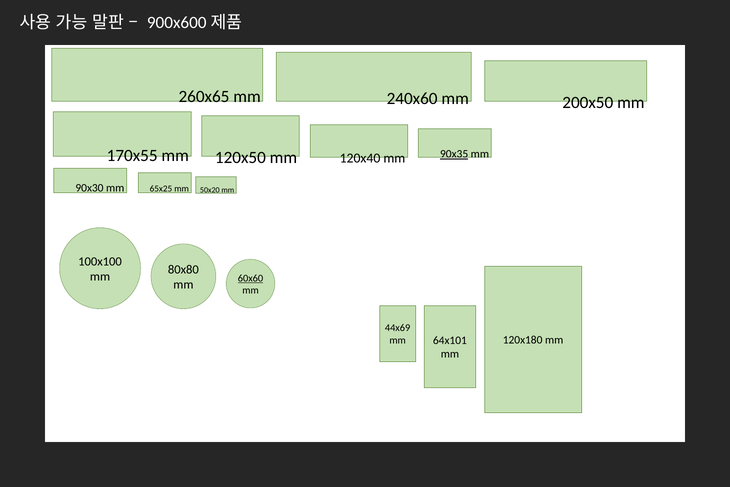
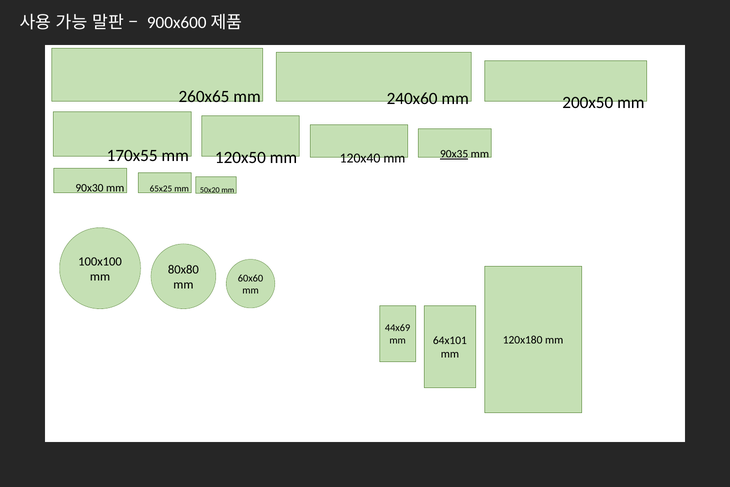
60x60 underline: present -> none (251, 278)
